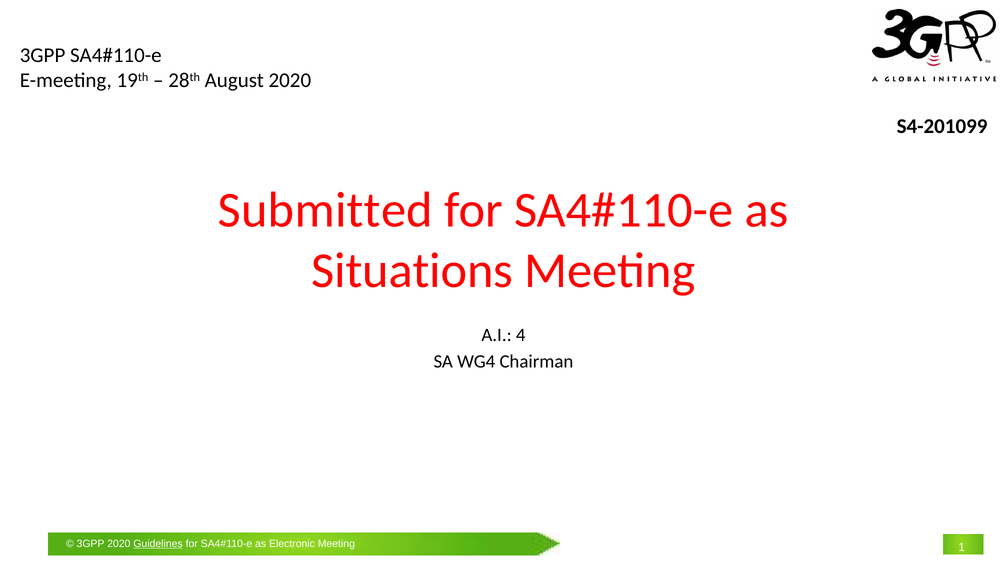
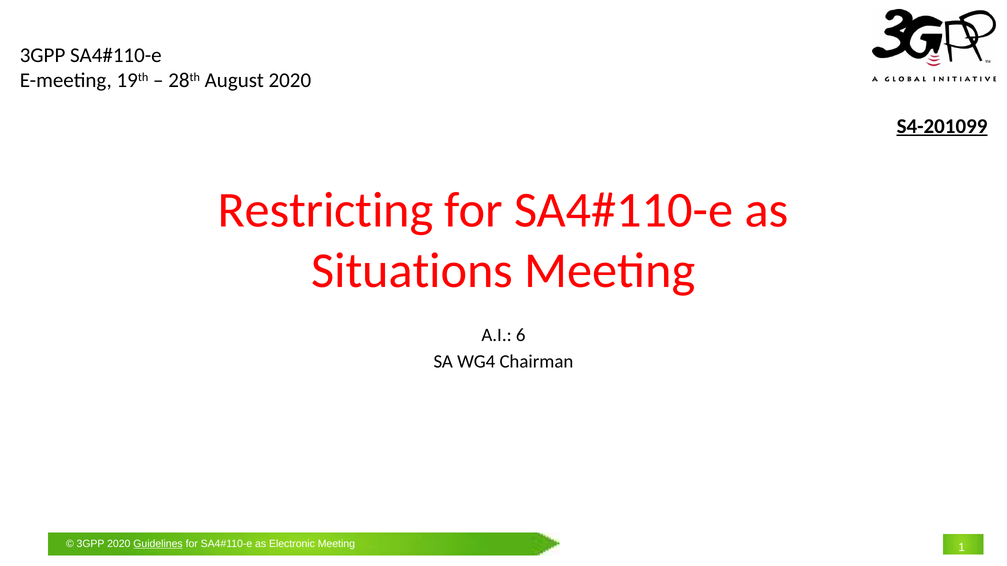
S4-201099 underline: none -> present (942, 126)
Submitted: Submitted -> Restricting (325, 210)
4: 4 -> 6 (521, 335)
